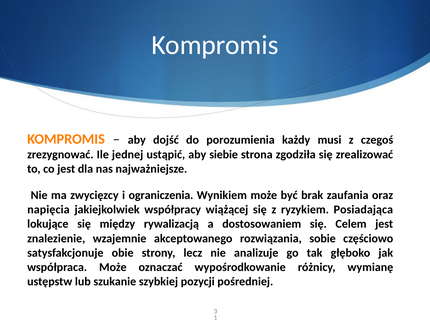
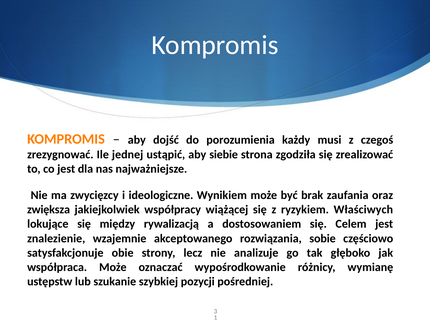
ograniczenia: ograniczenia -> ideologiczne (161, 195)
napięcia: napięcia -> zwiększa (49, 209)
Posiadająca: Posiadająca -> Właściwych (363, 209)
